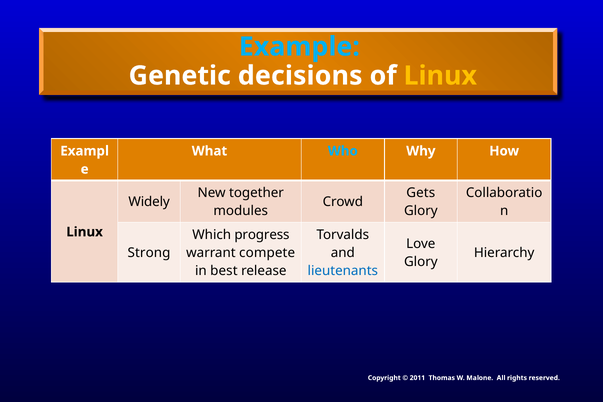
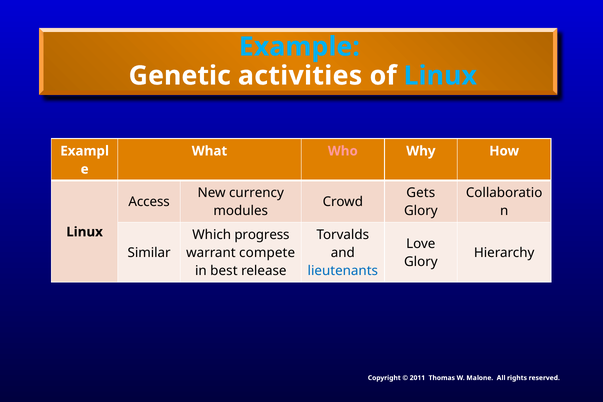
decisions: decisions -> activities (300, 76)
Linux colour: yellow -> light blue (440, 76)
Who colour: light blue -> pink (343, 151)
together: together -> currency (256, 193)
Widely: Widely -> Access (149, 202)
Strong: Strong -> Similar (149, 253)
